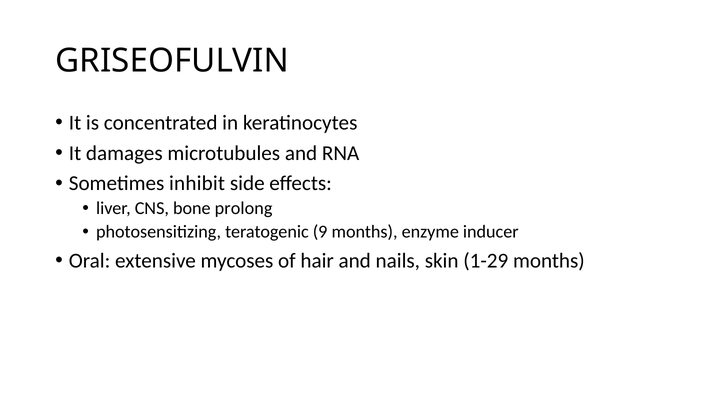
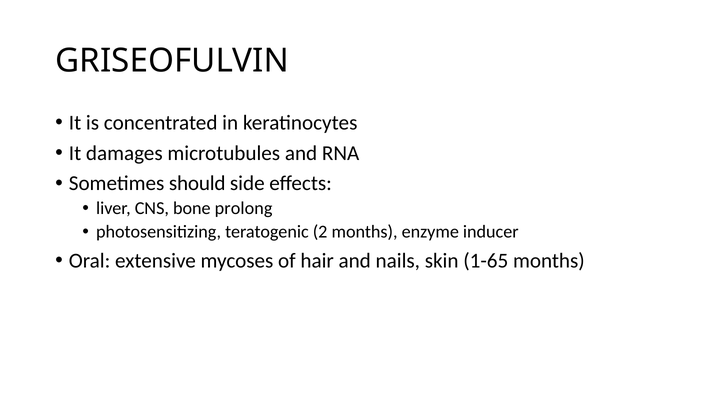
inhibit: inhibit -> should (197, 183)
9: 9 -> 2 (320, 232)
1-29: 1-29 -> 1-65 (486, 260)
